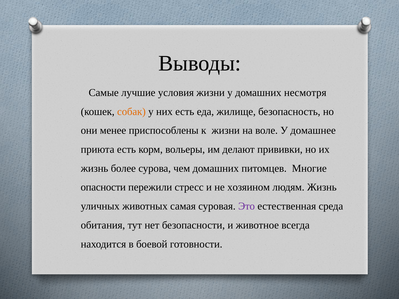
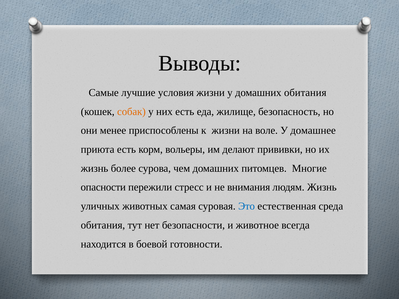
домашних несмотря: несмотря -> обитания (305, 93)
хозяином: хозяином -> внимания (249, 187)
Это colour: purple -> blue (247, 206)
